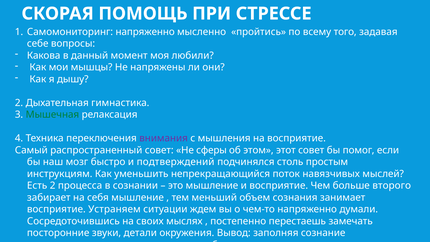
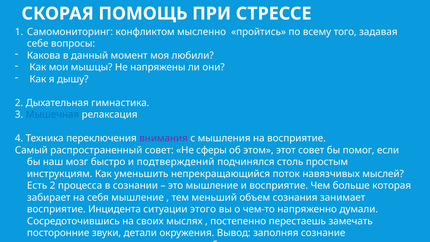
Самомониторинг напряженно: напряженно -> конфликтом (145, 32)
Мышечная colour: green -> blue (52, 115)
второго: второго -> которая (392, 186)
Устраняем: Устраняем -> Инцидента (115, 209)
ждем: ждем -> этого (203, 209)
